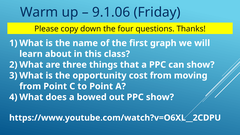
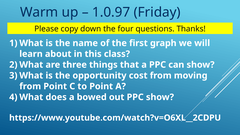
9.1.06: 9.1.06 -> 1.0.97 (111, 12)
